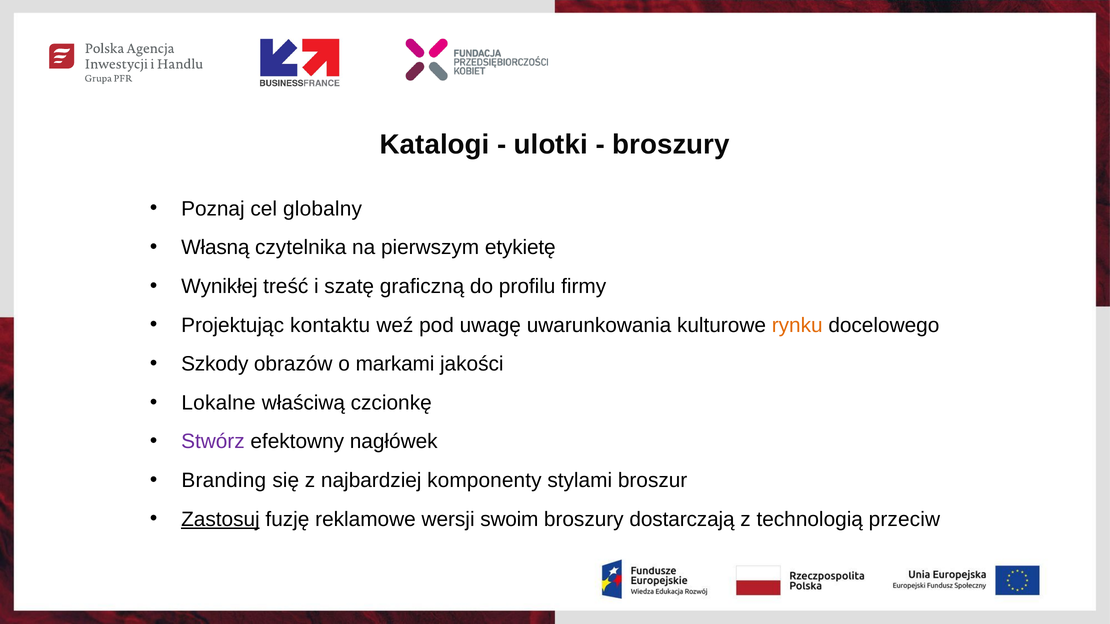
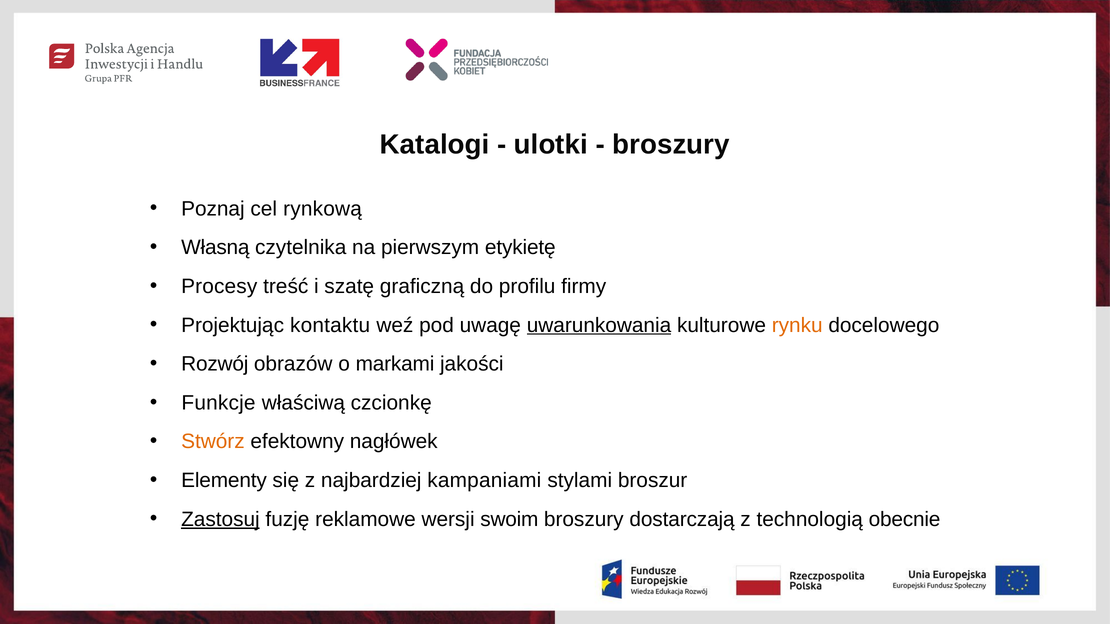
globalny: globalny -> rynkową (323, 209)
Wynikłej: Wynikłej -> Procesy (219, 287)
uwarunkowania underline: none -> present (599, 325)
Szkody: Szkody -> Rozwój (215, 364)
Lokalne: Lokalne -> Funkcje (219, 403)
Stwórz colour: purple -> orange (213, 442)
Branding: Branding -> Elementy (224, 481)
komponenty: komponenty -> kampaniami (484, 481)
przeciw: przeciw -> obecnie (905, 520)
